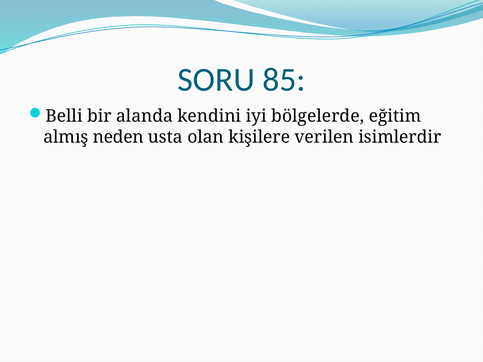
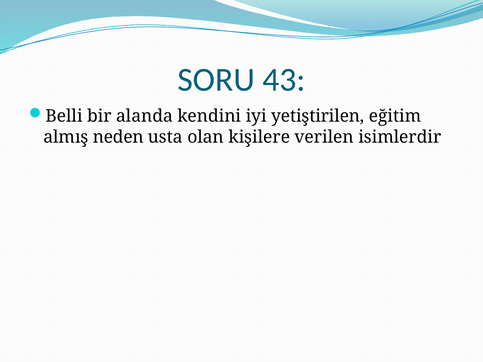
85: 85 -> 43 (284, 80)
bölgelerde: bölgelerde -> yetiştirilen (318, 116)
